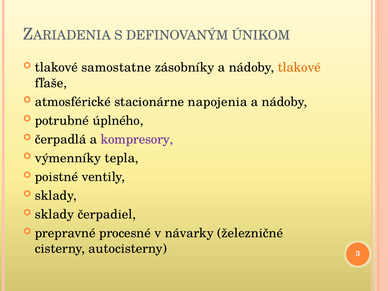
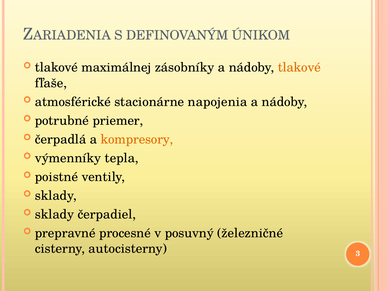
samostatne: samostatne -> maximálnej (116, 67)
úplného: úplného -> priemer (118, 121)
kompresory colour: purple -> orange (137, 139)
návarky: návarky -> posuvný (189, 233)
